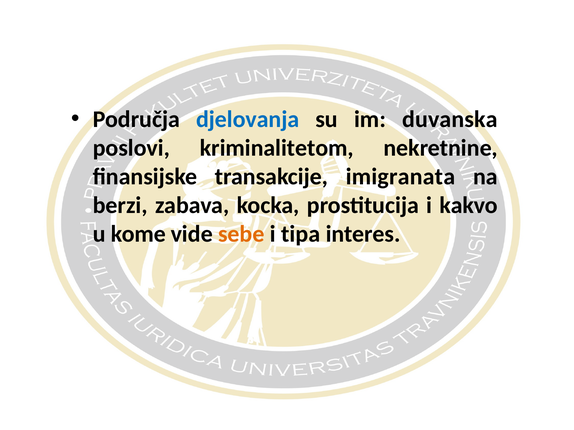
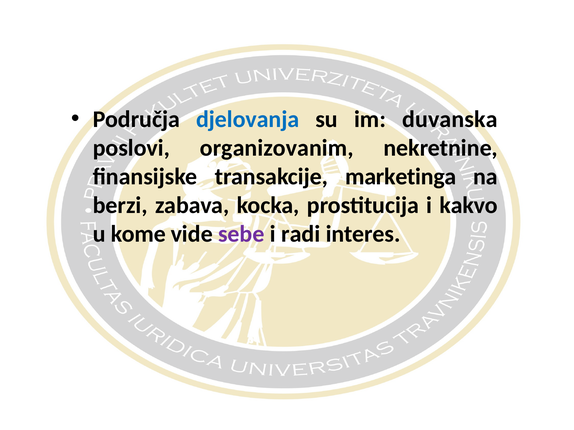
kriminalitetom: kriminalitetom -> organizovanim (277, 148)
imigranata: imigranata -> marketinga (401, 177)
sebe colour: orange -> purple (241, 234)
tipa: tipa -> radi (301, 234)
